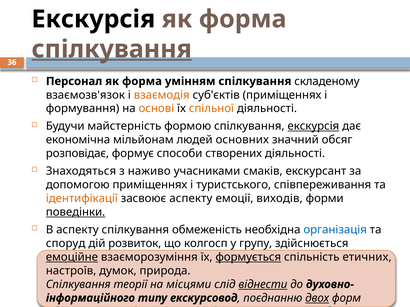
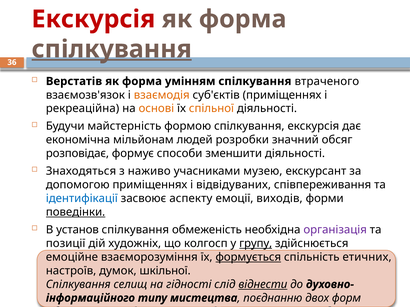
Екскурсія colour: black -> red (93, 19)
Персонал: Персонал -> Верстатів (74, 81)
складеному: складеному -> втраченого (327, 81)
формування: формування -> рекреаційна (83, 109)
екскурсія underline: present -> none (313, 126)
основних: основних -> розробки (242, 140)
створених: створених -> зменшити (234, 154)
смаків: смаків -> музею (263, 171)
туристського: туристського -> відвідуваних (234, 185)
ідентифікації colour: orange -> blue (82, 199)
В аспекту: аспекту -> установ (77, 230)
організація colour: blue -> purple (335, 230)
споруд: споруд -> позиції (66, 244)
розвиток: розвиток -> художніх (135, 244)
групу underline: none -> present (256, 244)
емоційне underline: present -> none (72, 257)
природа: природа -> шкільної (165, 271)
теорії: теорії -> селищ (130, 285)
місцями: місцями -> гідності (189, 285)
екскурсовод: екскурсовод -> мистецтва (204, 298)
двох underline: present -> none (317, 298)
